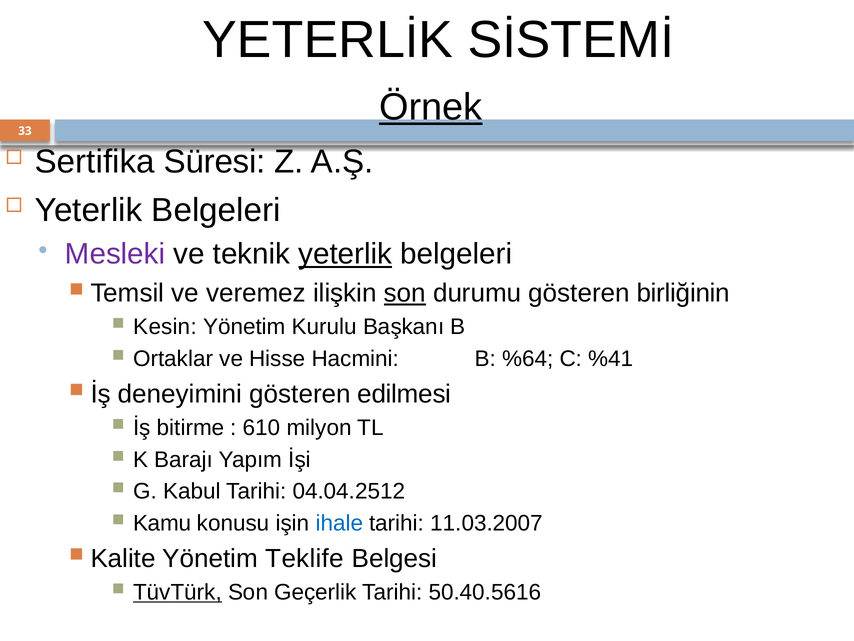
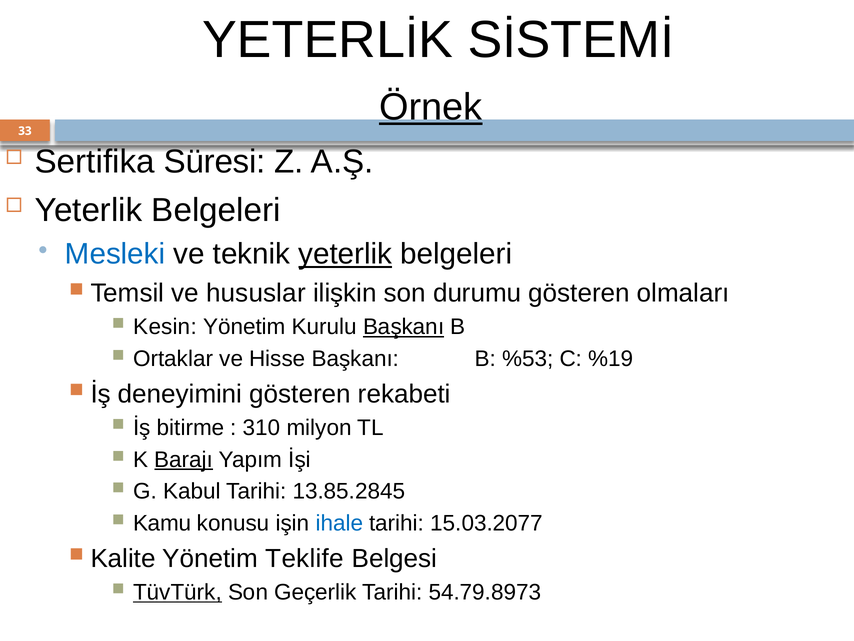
Mesleki colour: purple -> blue (115, 254)
veremez: veremez -> hususlar (256, 293)
son underline: present -> none (405, 293)
birliğinin: birliğinin -> olmaları (683, 293)
Başkanı underline: none -> present (404, 327)
Hisse Hacmini: Hacmini -> Başkanı (355, 358)
%64: %64 -> %53 (528, 358)
%41: %41 -> %19 (611, 358)
edilmesi: edilmesi -> rekabeti (404, 394)
610: 610 -> 310 (262, 427)
Barajı underline: none -> present (184, 459)
04.04.2512: 04.04.2512 -> 13.85.2845 (349, 491)
11.03.2007: 11.03.2007 -> 15.03.2077 (487, 523)
50.40.5616: 50.40.5616 -> 54.79.8973 (485, 592)
